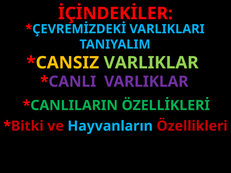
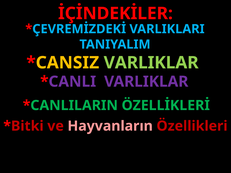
Hayvanların colour: light blue -> pink (110, 126)
